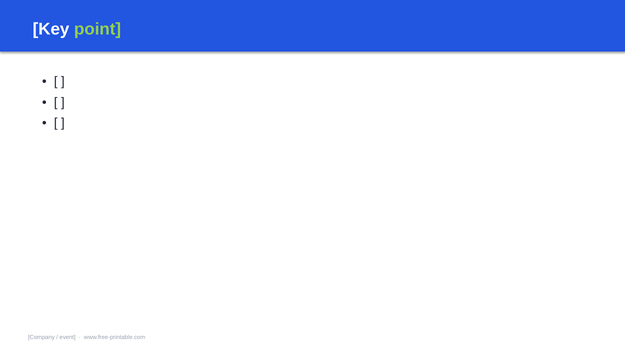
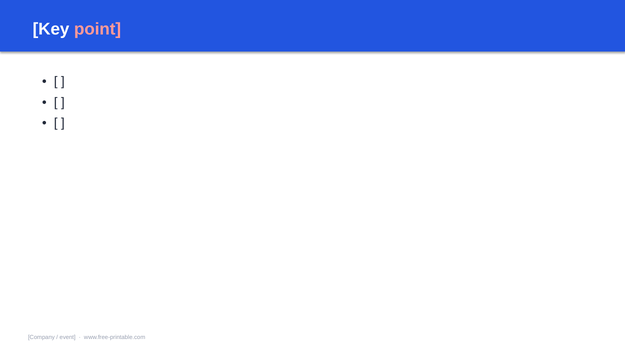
point colour: light green -> pink (98, 29)
